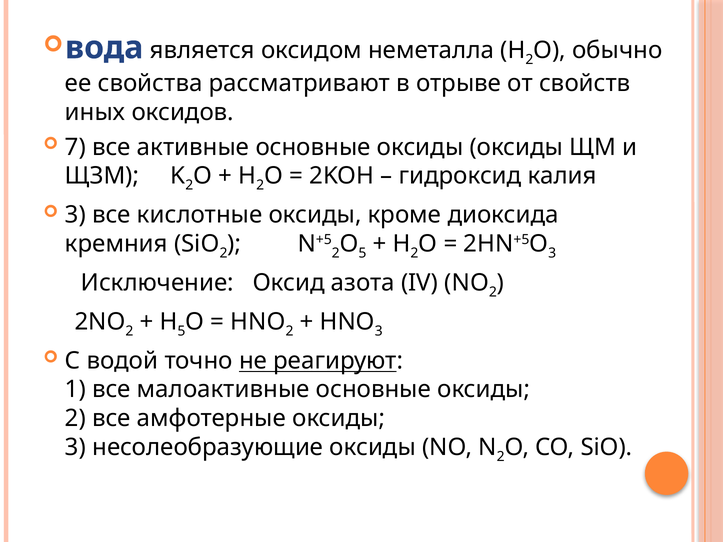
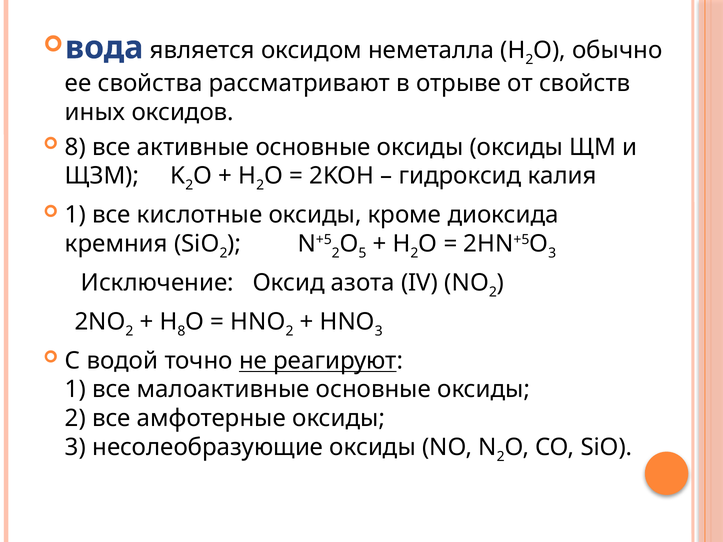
7: 7 -> 8 (75, 147)
3: 3 -> 1 (75, 215)
5: 5 -> 8 (181, 331)
